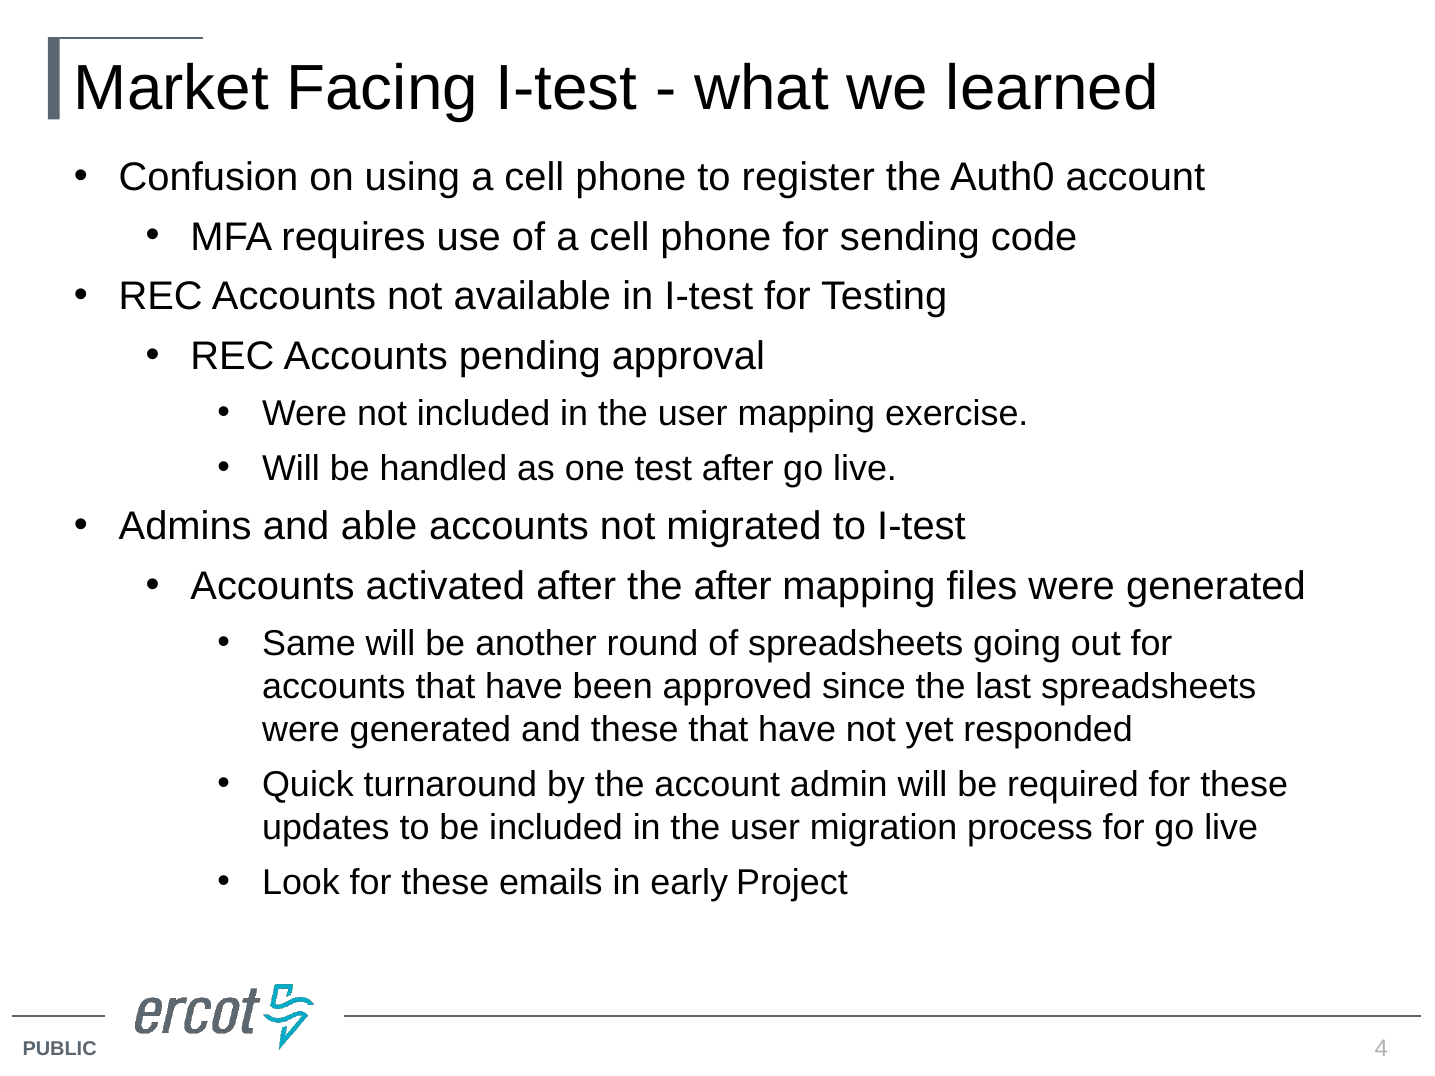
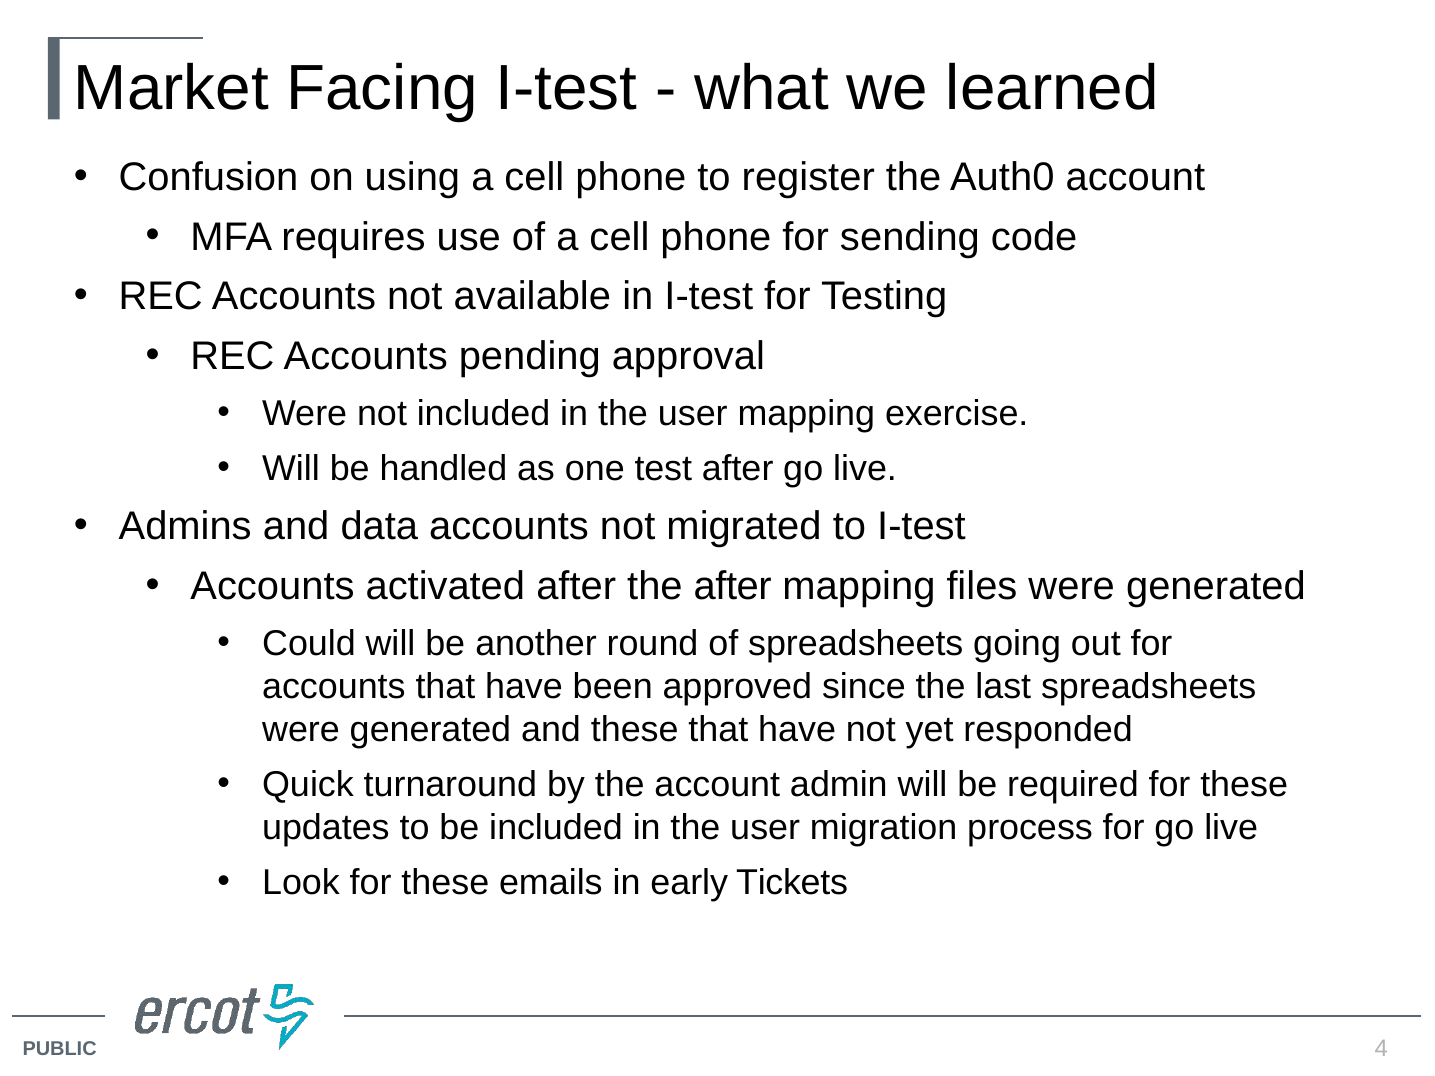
able: able -> data (379, 527)
Same: Same -> Could (309, 644)
Project: Project -> Tickets (792, 883)
